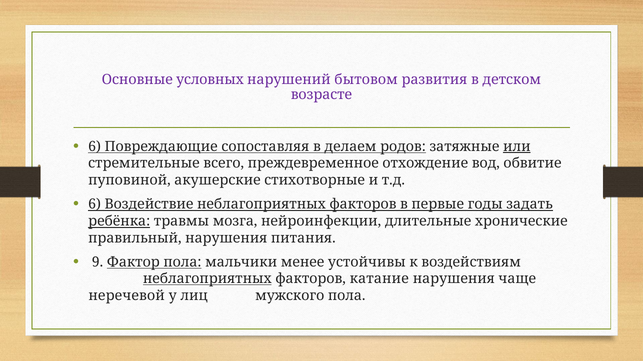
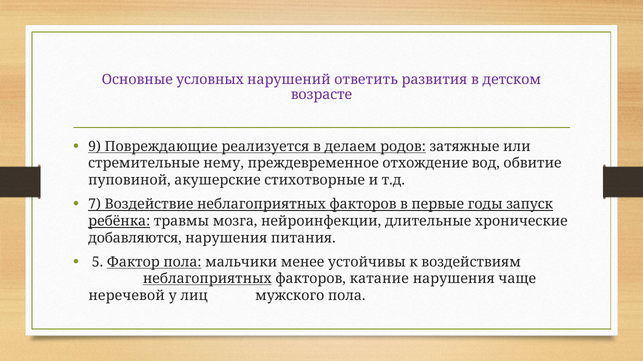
бытовом: бытовом -> ответить (366, 80)
6: 6 -> 9 (95, 147)
сопоставляя: сопоставляя -> реализуется (265, 147)
или underline: present -> none (517, 147)
всего: всего -> нему (224, 164)
6: 6 -> 7 (95, 205)
задать: задать -> запуск (530, 205)
правильный: правильный -> добавляются (135, 238)
9: 9 -> 5 (98, 262)
